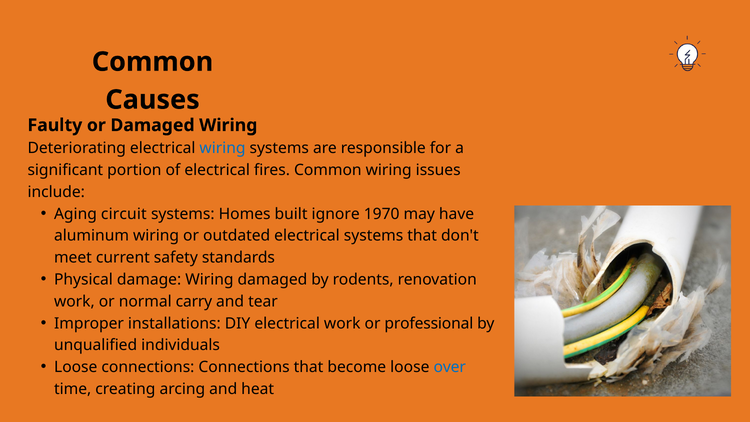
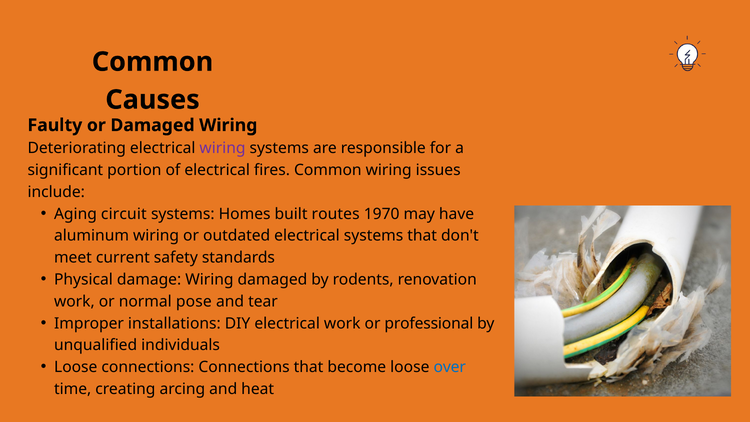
wiring colour: blue -> purple (223, 148)
ignore: ignore -> routes (336, 214)
carry: carry -> pose (194, 301)
